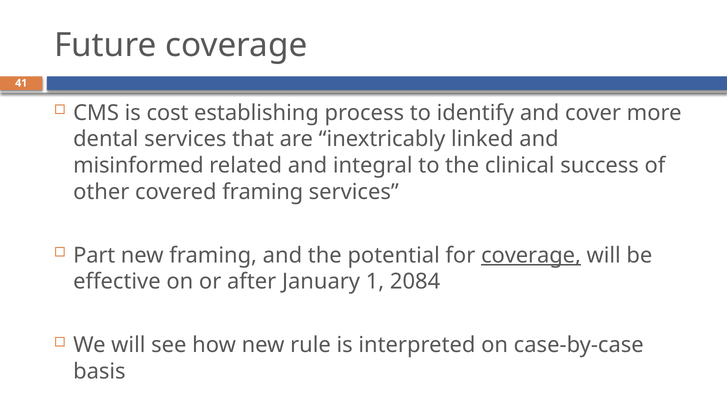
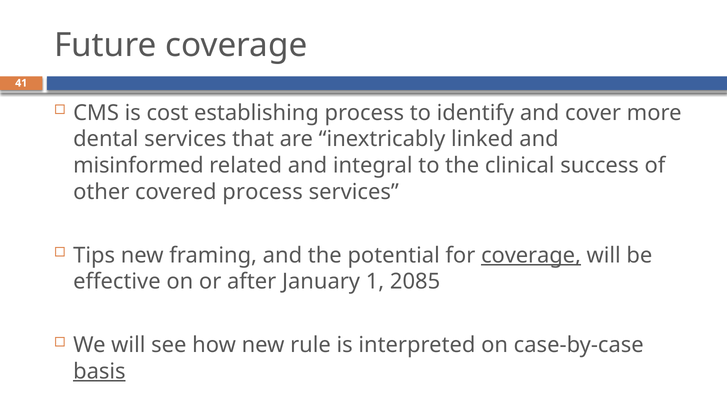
covered framing: framing -> process (263, 192)
Part: Part -> Tips (94, 255)
2084: 2084 -> 2085 (415, 282)
basis underline: none -> present (99, 371)
